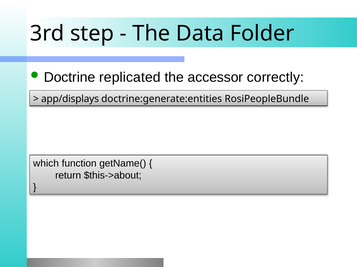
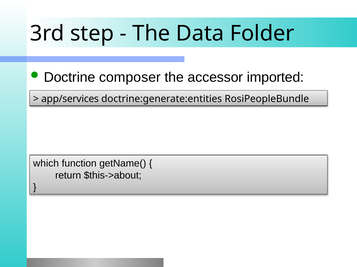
replicated: replicated -> composer (130, 77)
correctly: correctly -> imported (276, 77)
app/displays: app/displays -> app/services (70, 99)
